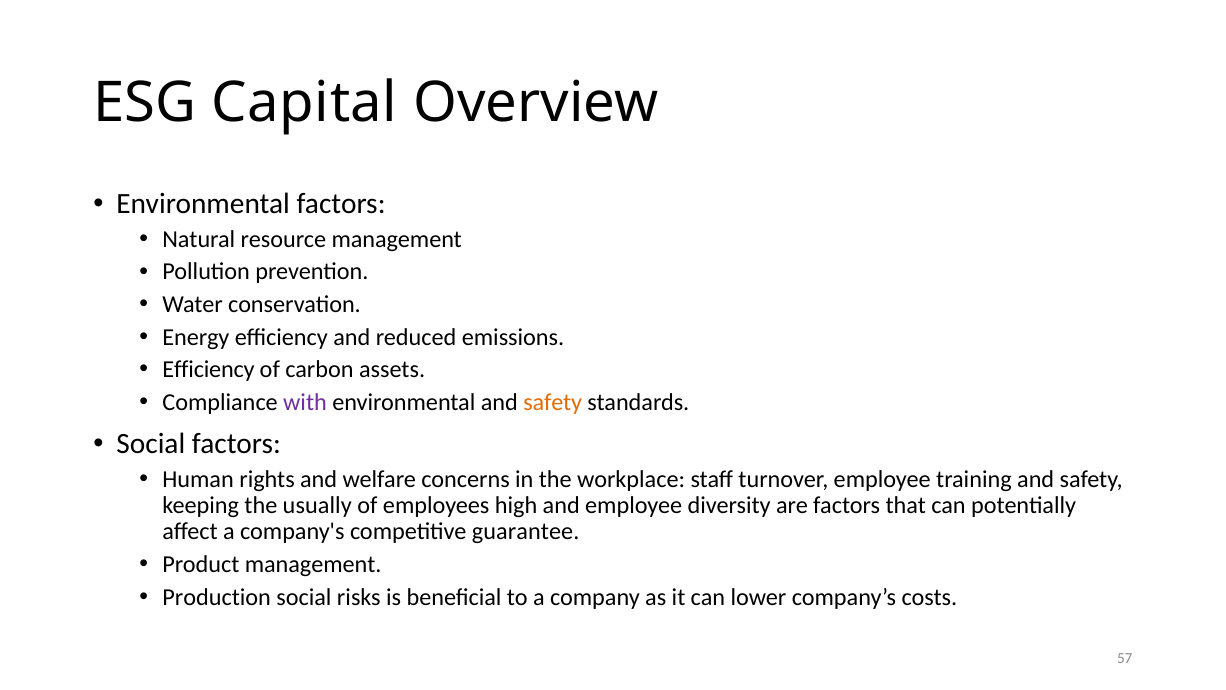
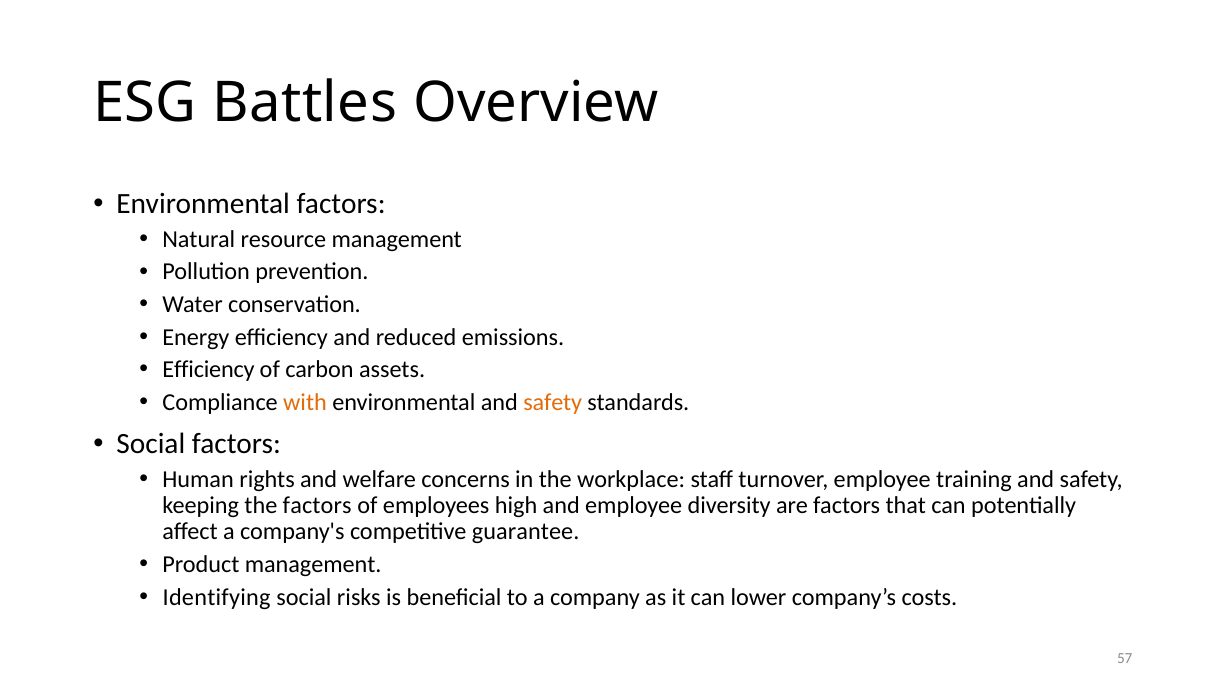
Capital: Capital -> Battles (305, 103)
with colour: purple -> orange (305, 402)
the usually: usually -> factors (317, 505)
Production: Production -> Identifying (217, 597)
